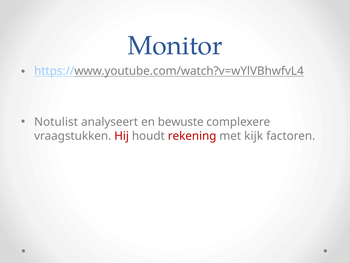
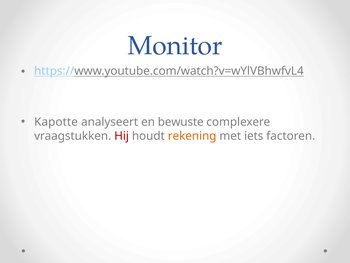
Notulist: Notulist -> Kapotte (56, 122)
rekening colour: red -> orange (192, 136)
kijk: kijk -> iets (254, 136)
